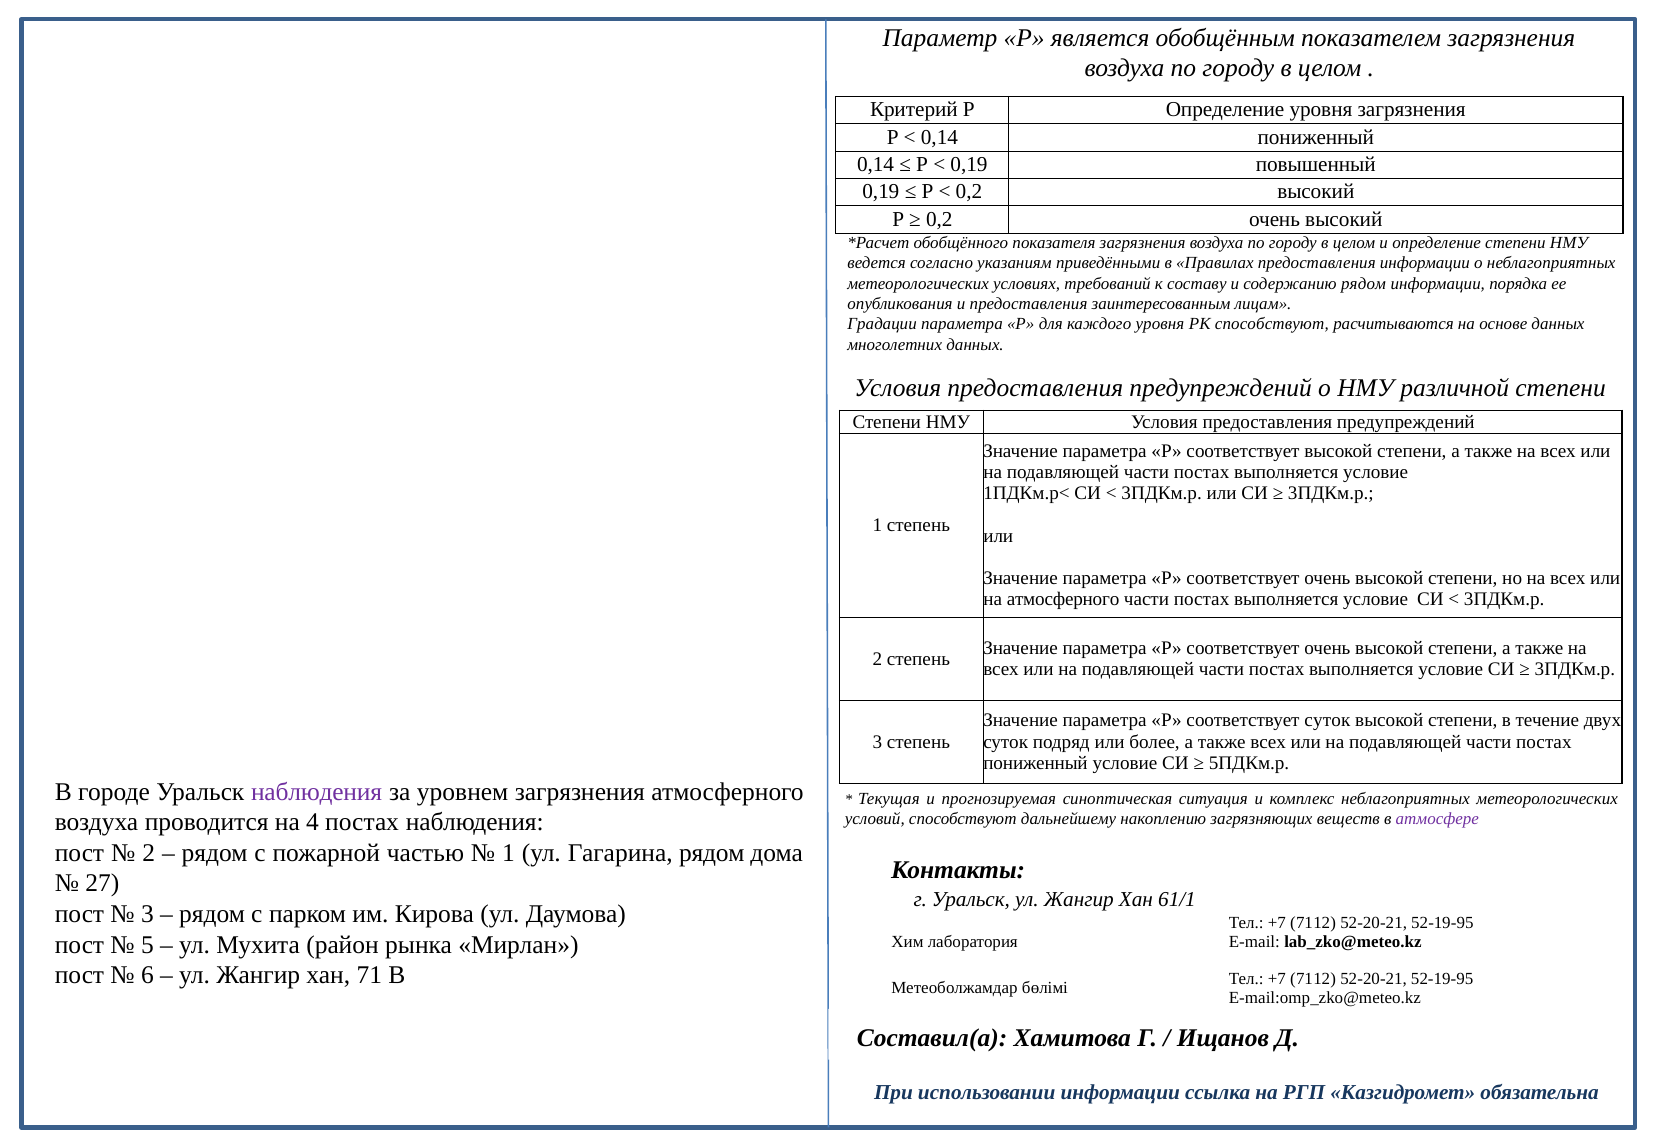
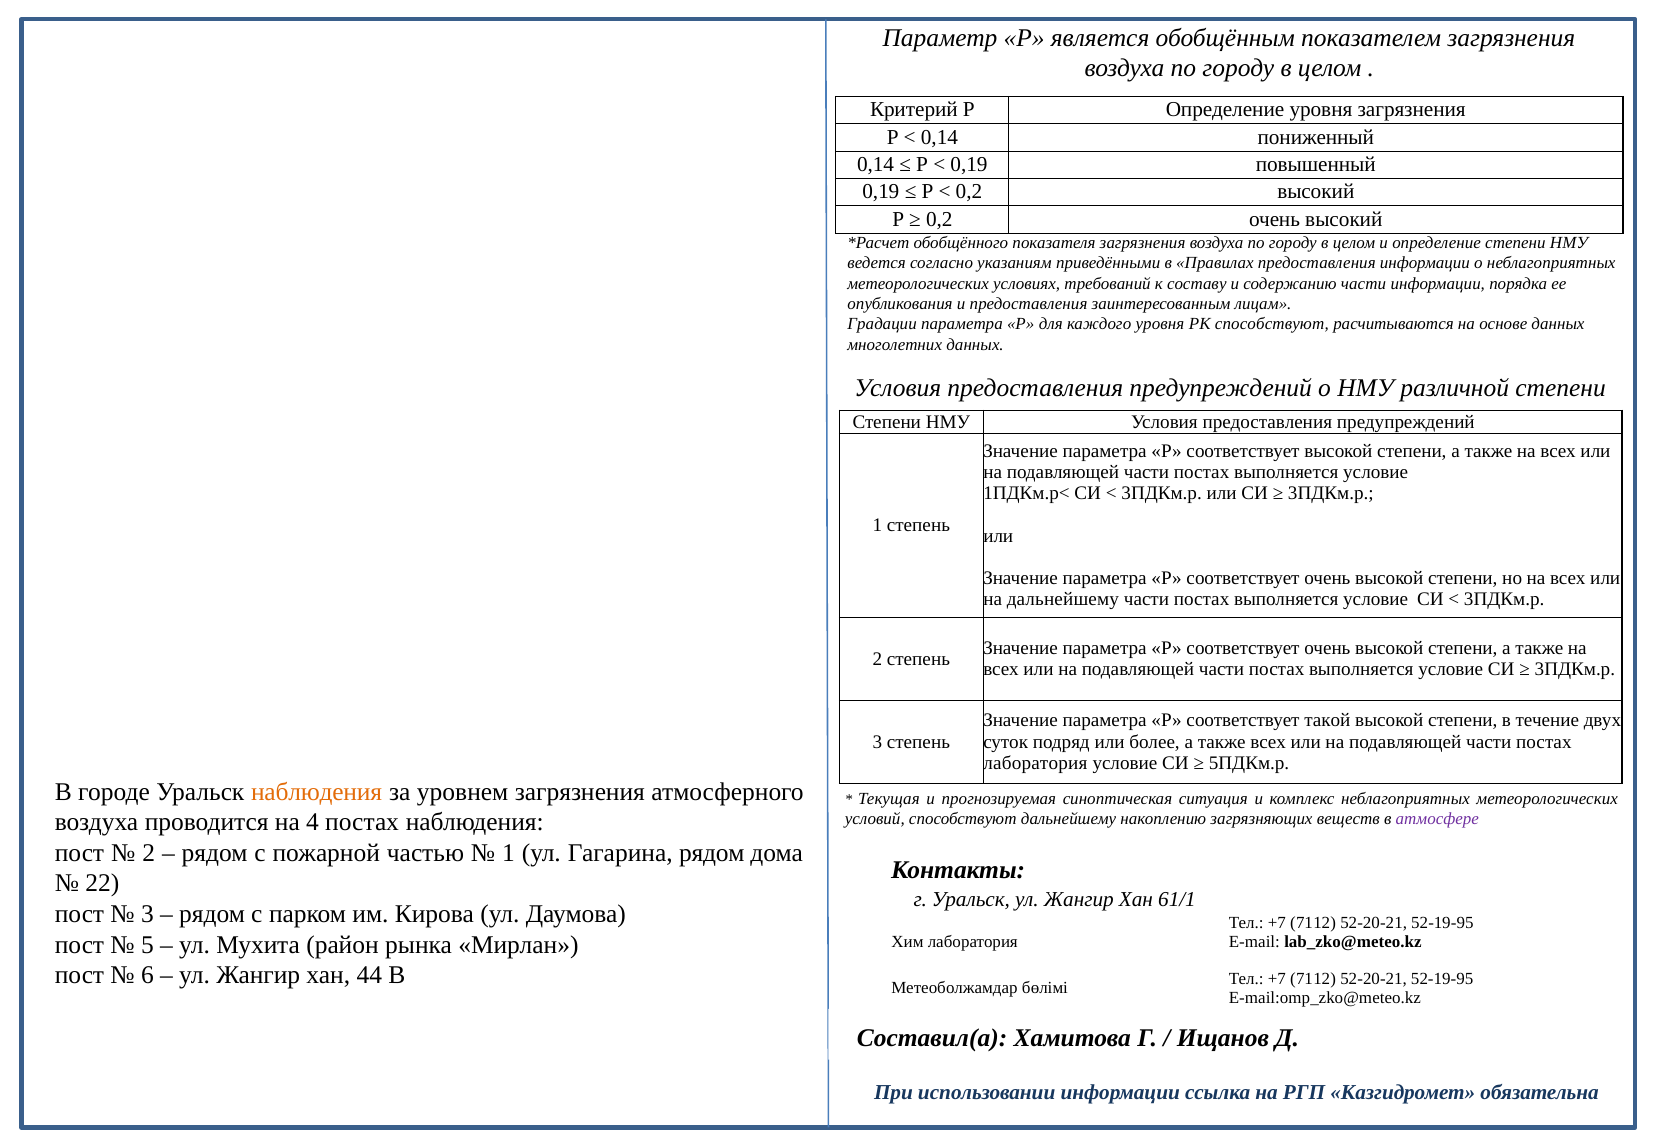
содержанию рядом: рядом -> части (1364, 284)
на атмосферного: атмосферного -> дальнейшему (1063, 600)
соответствует суток: суток -> такой (1327, 721)
пониженный: пониженный -> лаборатория (1035, 763)
наблюдения colour: purple -> orange (317, 792)
27: 27 -> 22 (102, 884)
71: 71 -> 44 (369, 975)
